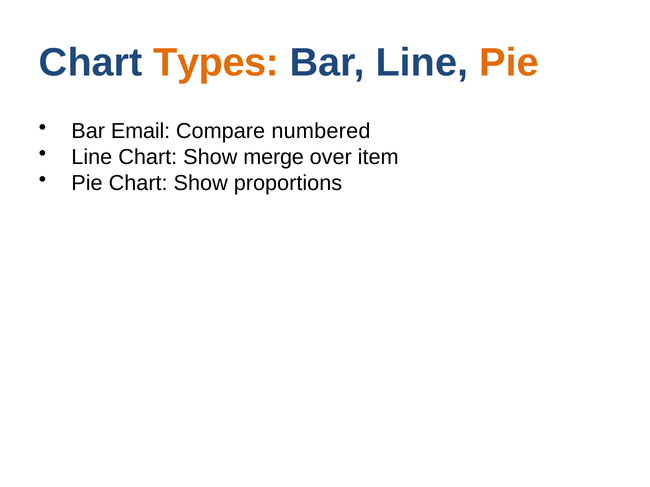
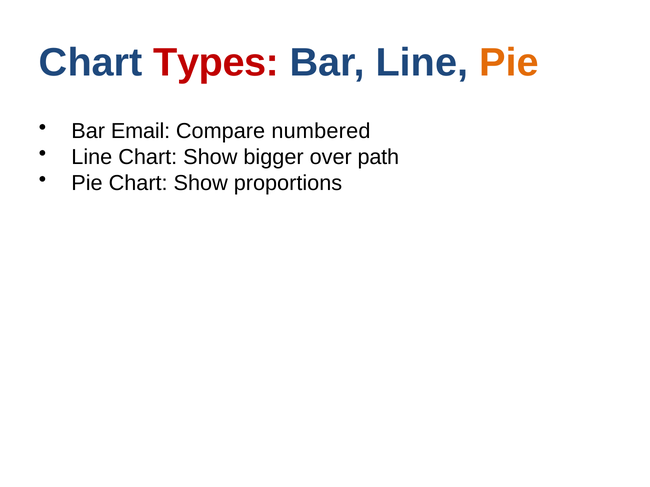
Types colour: orange -> red (216, 63)
merge: merge -> bigger (274, 157)
item: item -> path (378, 157)
